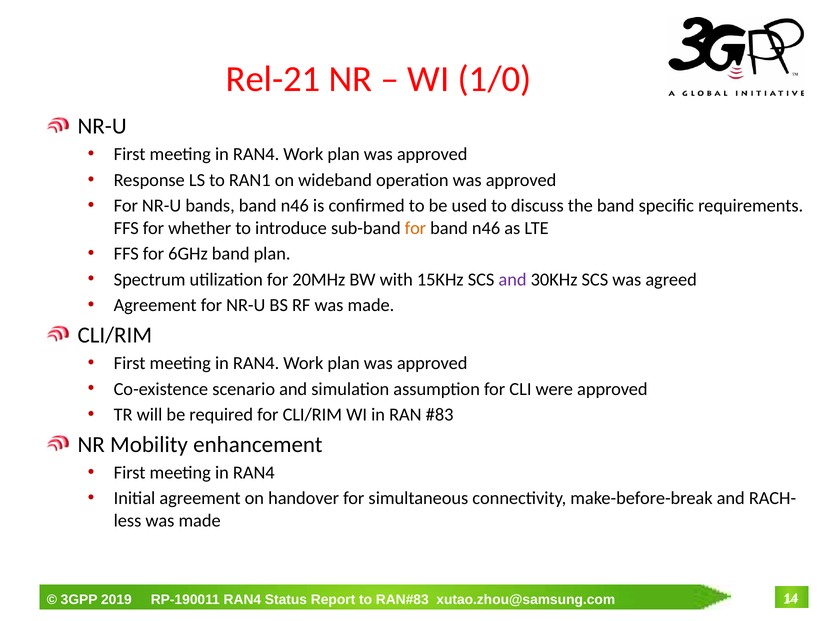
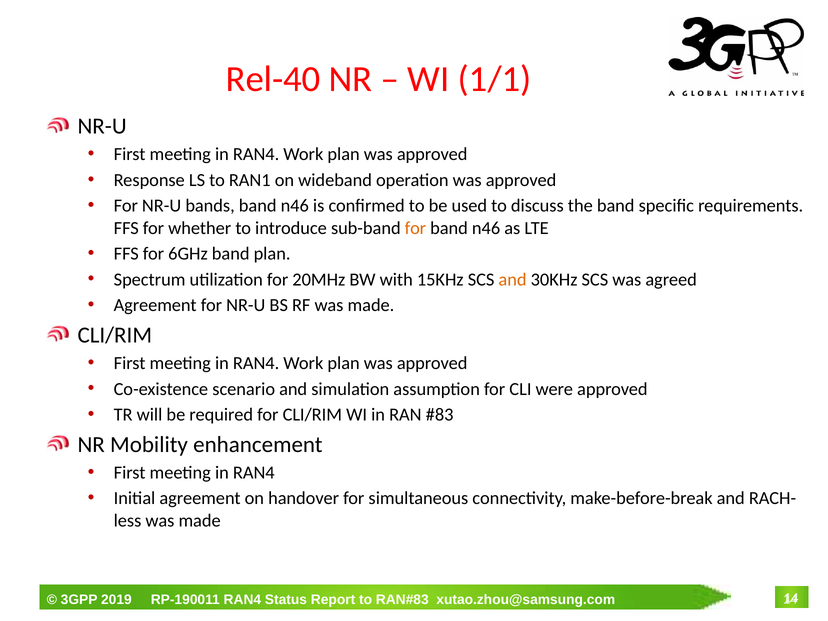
Rel-21: Rel-21 -> Rel-40 (273, 79)
1/0: 1/0 -> 1/1 (495, 79)
and colour: purple -> orange (513, 279)
